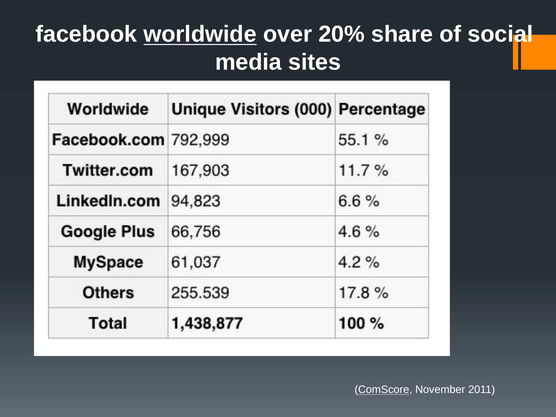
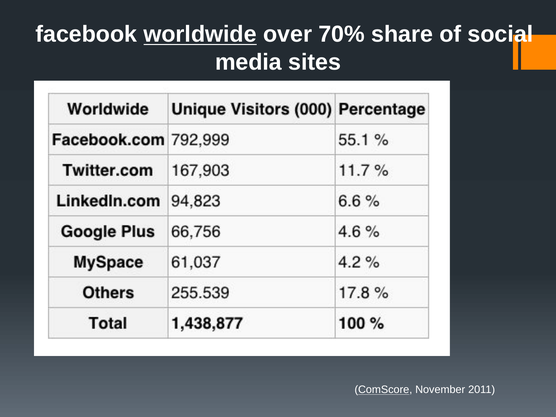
20%: 20% -> 70% (342, 34)
